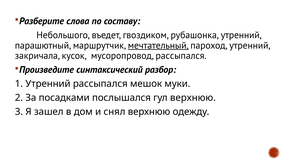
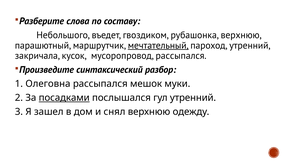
рубашонка утренний: утренний -> верхнюю (241, 35)
1 Утренний: Утренний -> Олеговна (48, 83)
посадками underline: none -> present (64, 97)
гул верхнюю: верхнюю -> утренний (193, 97)
